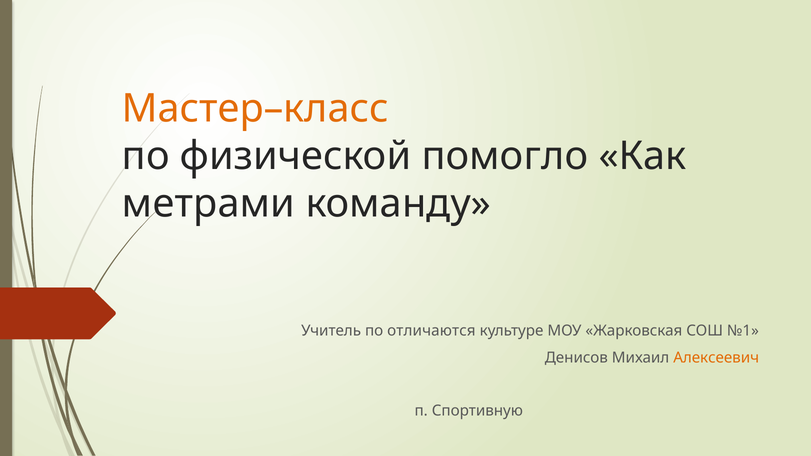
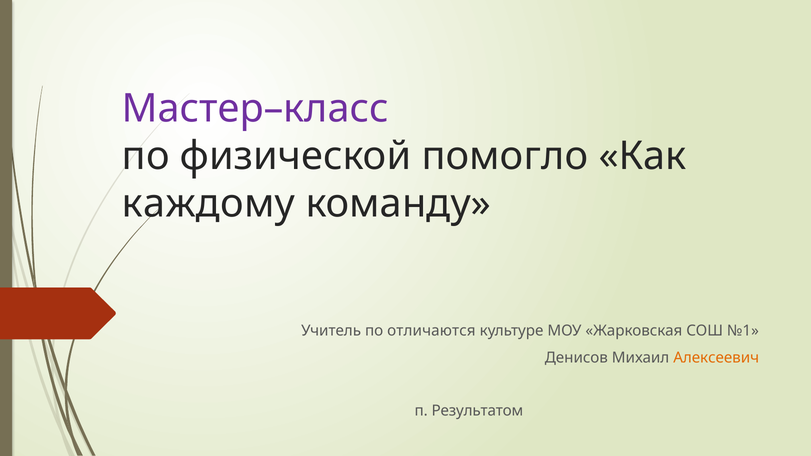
Мастер–класс colour: orange -> purple (255, 109)
метрами: метрами -> каждому (209, 204)
Спортивную: Спортивную -> Результатом (477, 411)
